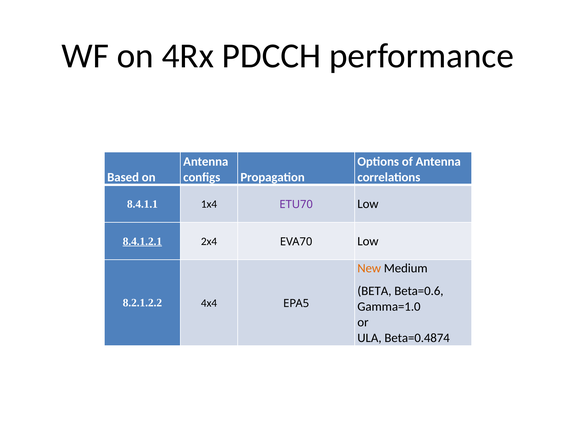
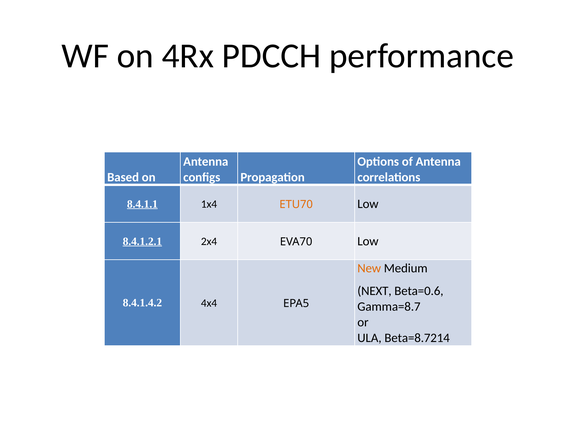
8.4.1.1 underline: none -> present (142, 204)
ETU70 colour: purple -> orange (296, 205)
BETA: BETA -> NEXT (374, 291)
8.2.1.2.2: 8.2.1.2.2 -> 8.4.1.4.2 (142, 303)
Gamma=1.0: Gamma=1.0 -> Gamma=8.7 (389, 307)
Beta=0.4874: Beta=0.4874 -> Beta=8.7214 (417, 338)
